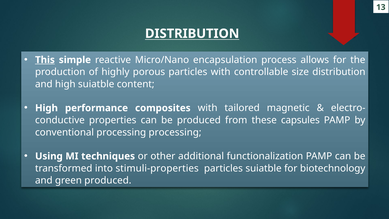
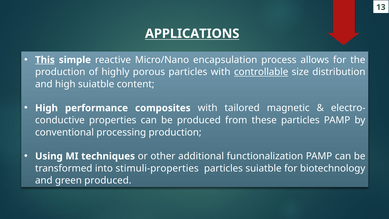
DISTRIBUTION: DISTRIBUTION -> APPLICATIONS (192, 34)
controllable underline: none -> present (261, 72)
these capsules: capsules -> particles (300, 120)
processing processing: processing -> production (175, 132)
